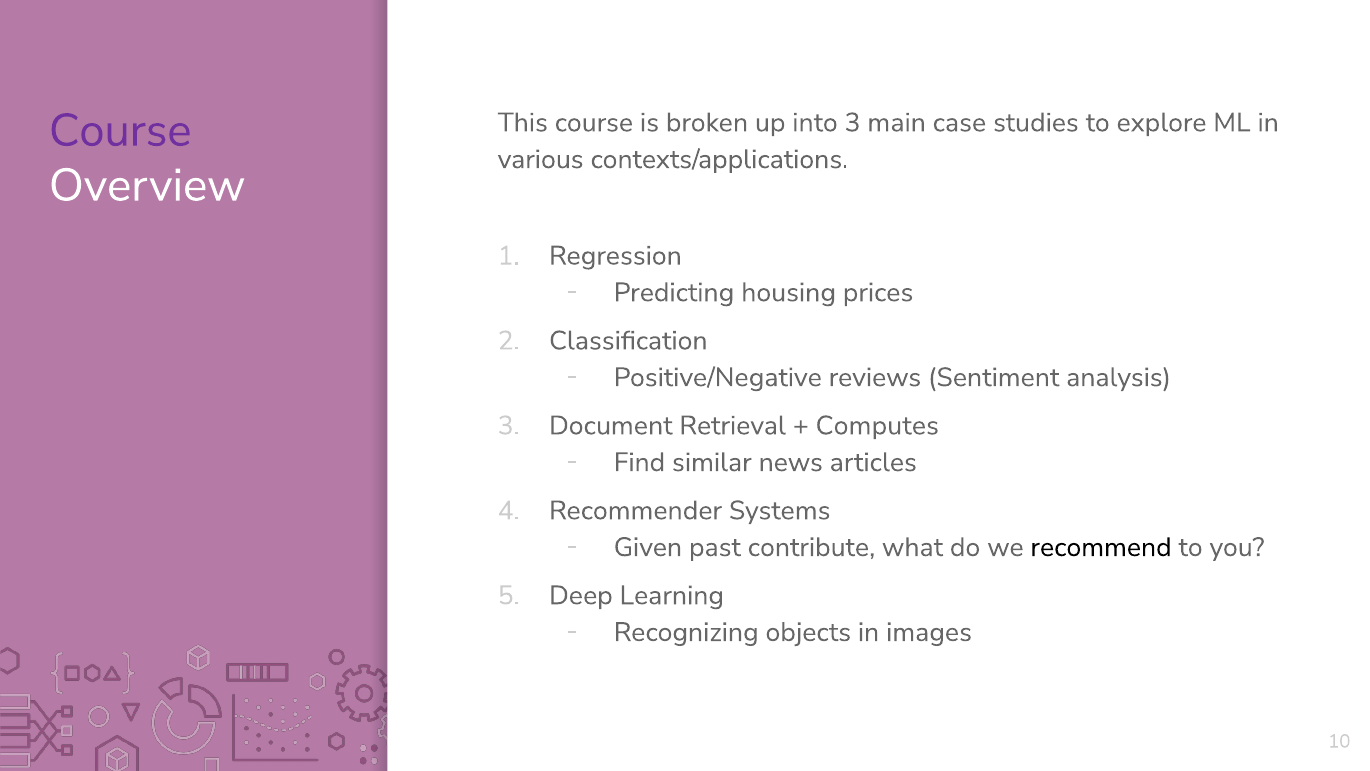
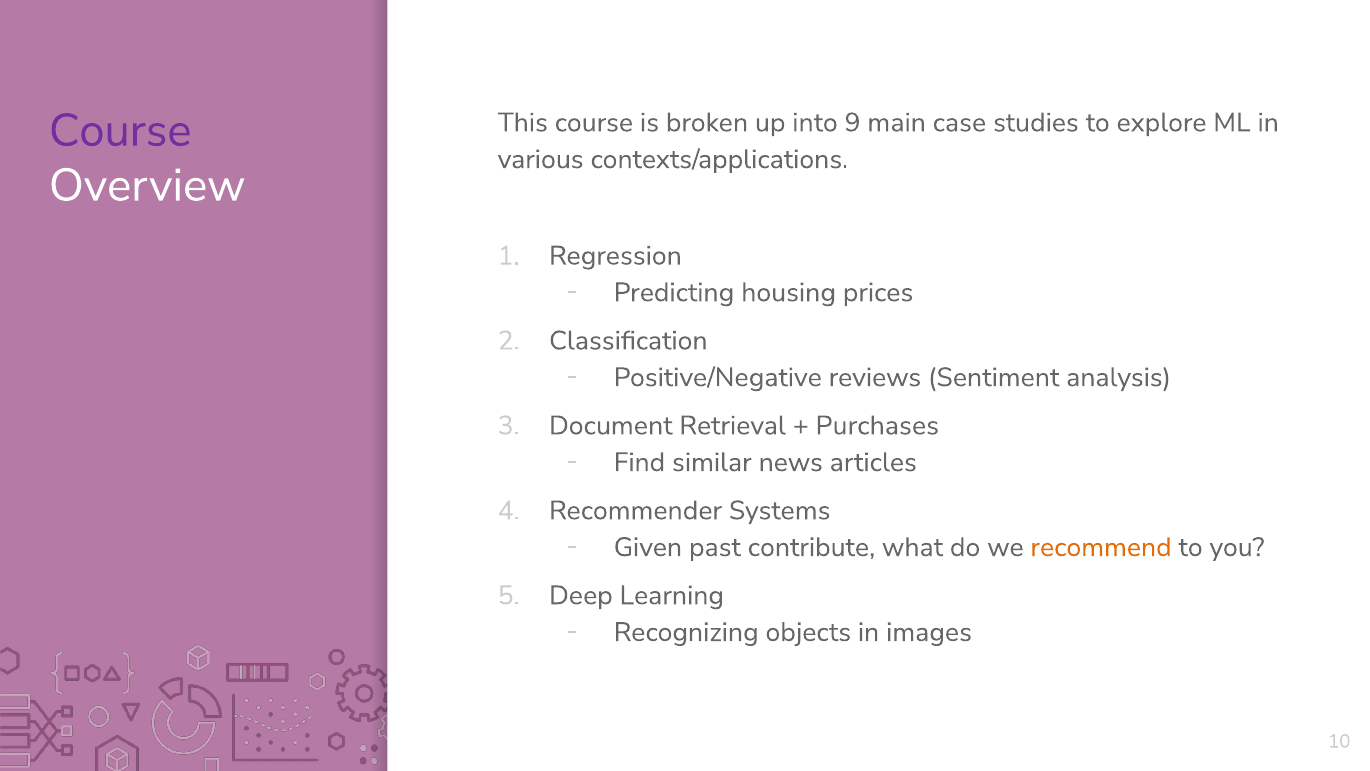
into 3: 3 -> 9 (853, 123)
Computes: Computes -> Purchases (877, 425)
recommend colour: black -> orange (1101, 547)
